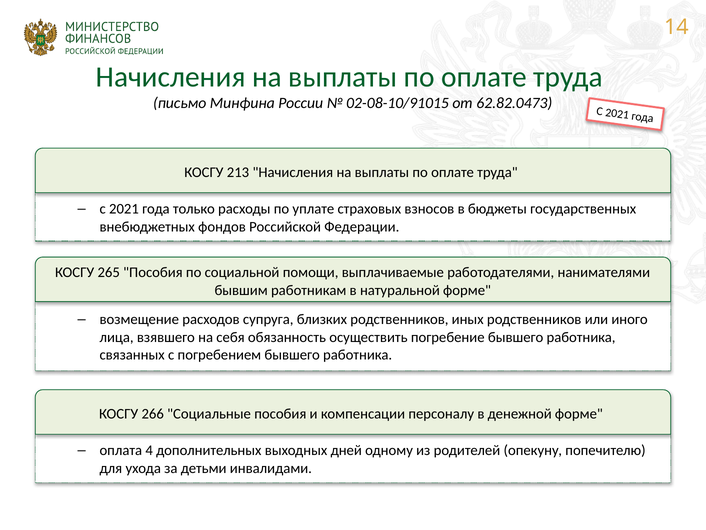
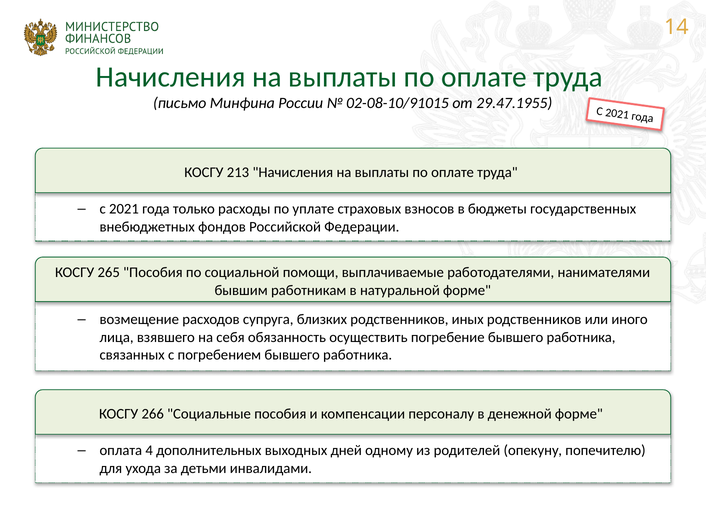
62.82.0473: 62.82.0473 -> 29.47.1955 (514, 103)
